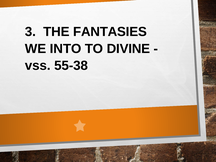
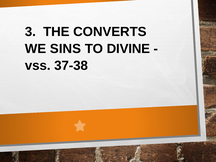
FANTASIES: FANTASIES -> CONVERTS (110, 32)
INTO: INTO -> SINS (65, 49)
55-38: 55-38 -> 37-38 (71, 66)
